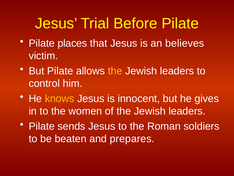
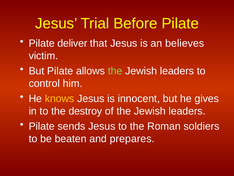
places: places -> deliver (72, 43)
the colour: yellow -> light green (115, 71)
women: women -> destroy (85, 111)
